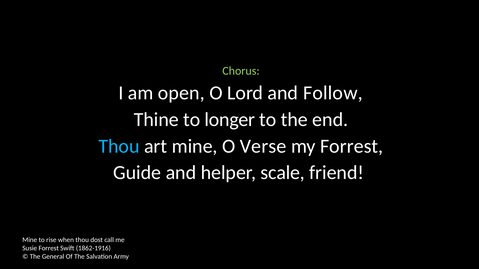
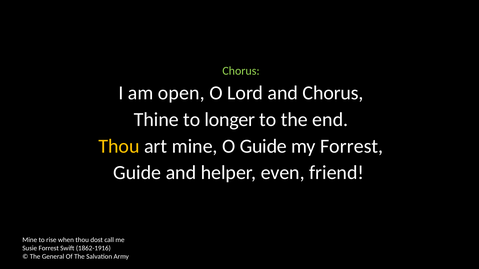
and Follow: Follow -> Chorus (333, 93)
Thou colour: light blue -> yellow (119, 146)
O Verse: Verse -> Guide (263, 146)
scale: scale -> even (283, 173)
